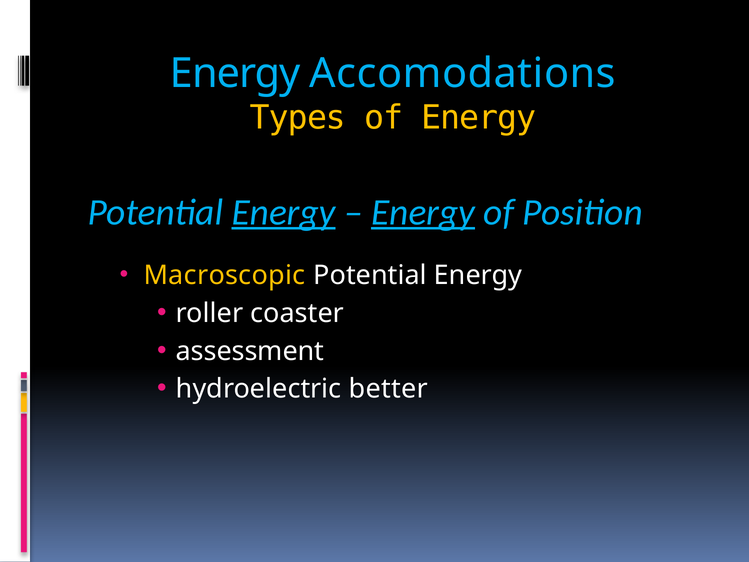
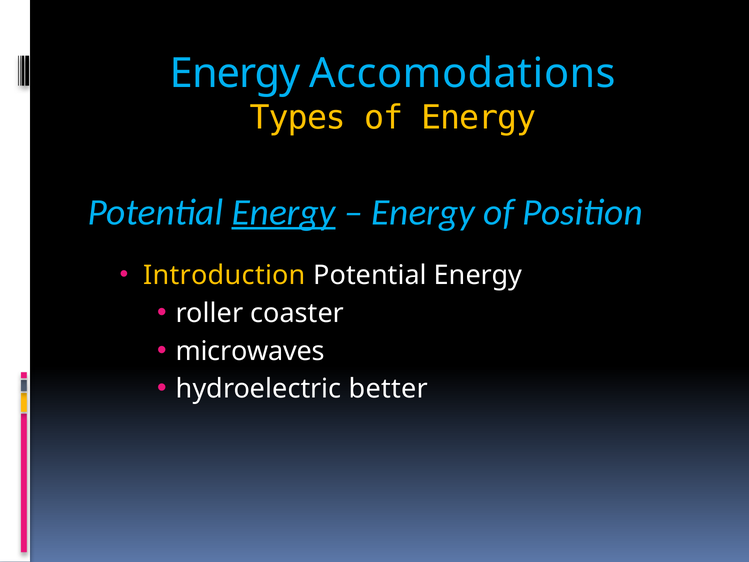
Energy underline: present -> none (423, 212)
Macroscopic: Macroscopic -> Introduction (225, 275)
assessment: assessment -> microwaves (250, 351)
